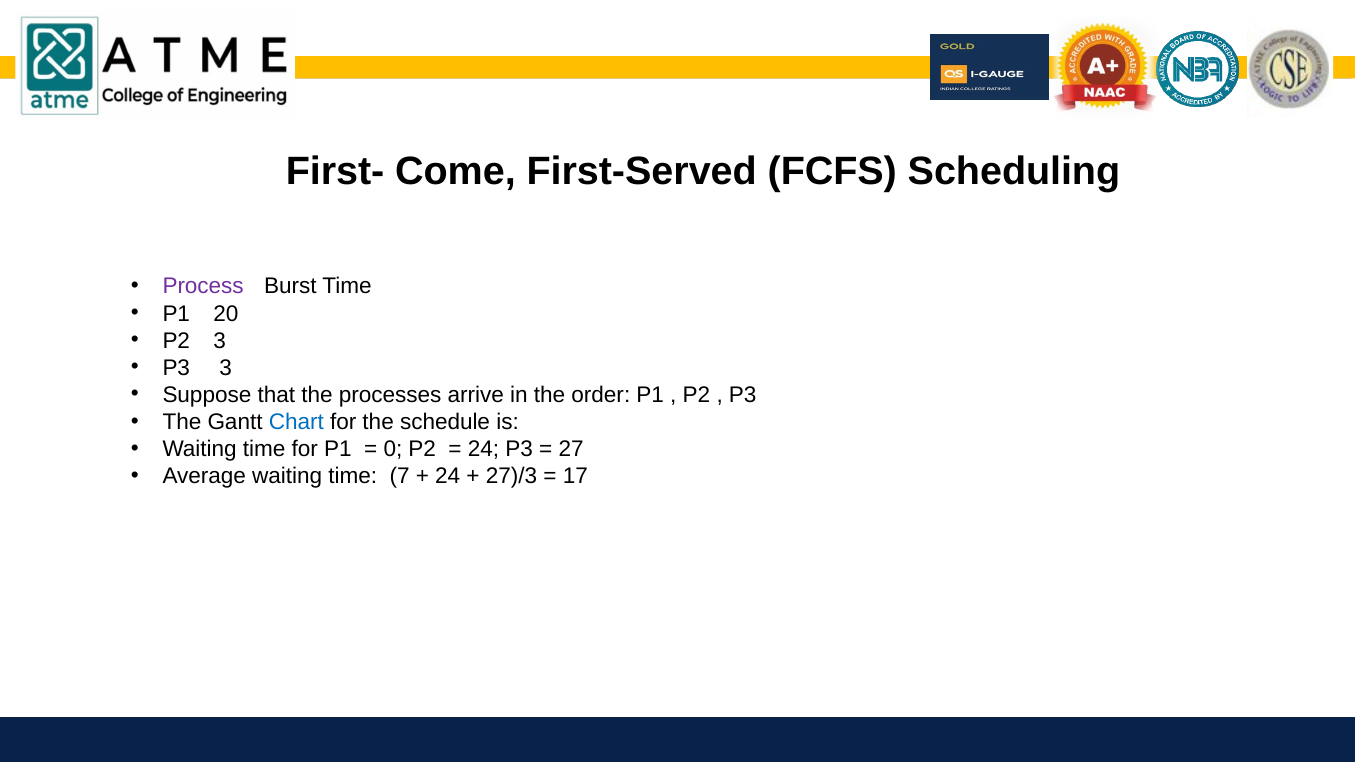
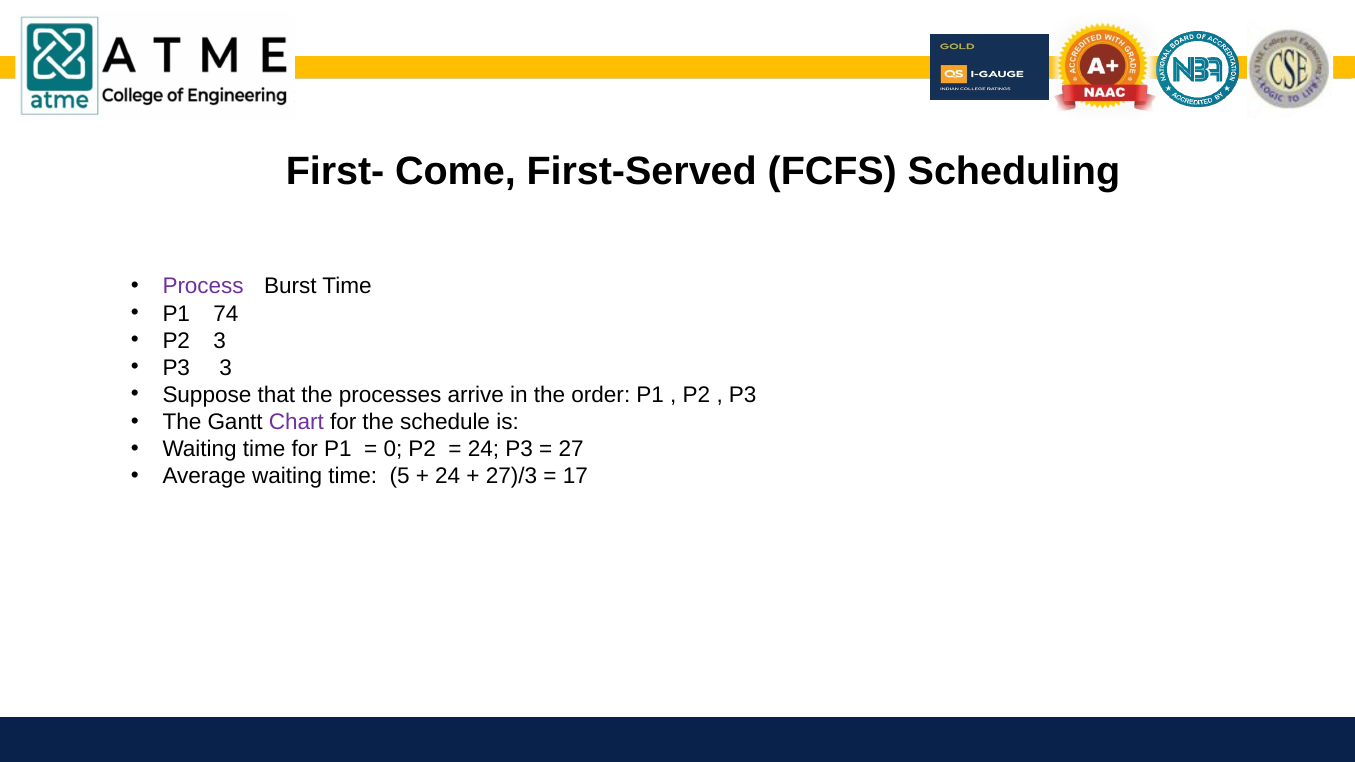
20: 20 -> 74 (226, 314)
Chart colour: blue -> purple (296, 422)
7: 7 -> 5 (400, 476)
